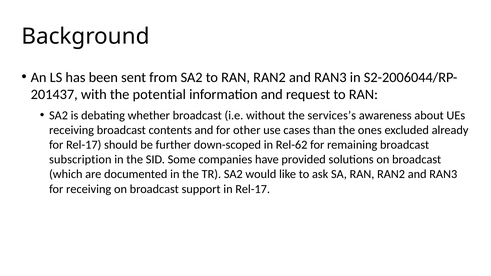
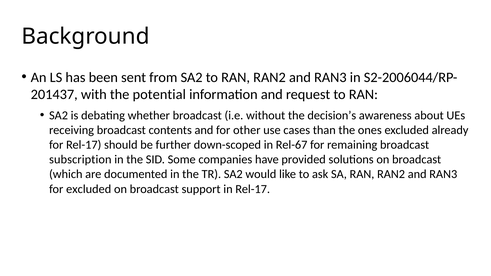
services’s: services’s -> decision’s (332, 115)
Rel-62: Rel-62 -> Rel-67 (292, 145)
for receiving: receiving -> excluded (89, 189)
